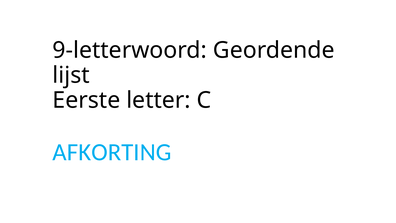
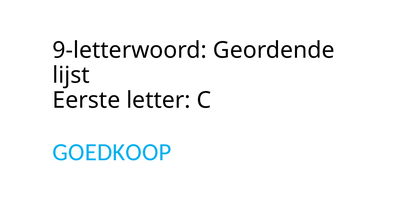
AFKORTING: AFKORTING -> GOEDKOOP (112, 152)
